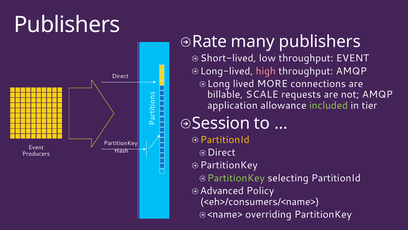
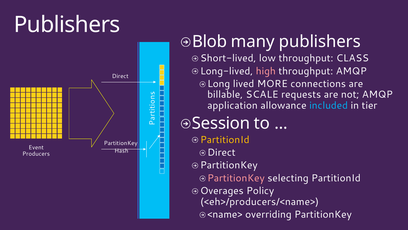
Rate: Rate -> Blob (210, 42)
throughput EVENT: EVENT -> CLASS (352, 58)
included colour: light green -> light blue (329, 105)
PartitionKey colour: light green -> pink (236, 178)
Advanced: Advanced -> Overages (222, 191)
<eh>/consumers/<name>: <eh>/consumers/<name> -> <eh>/producers/<name> (260, 201)
